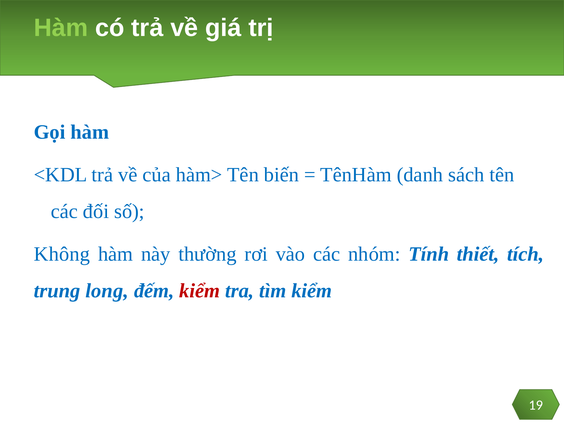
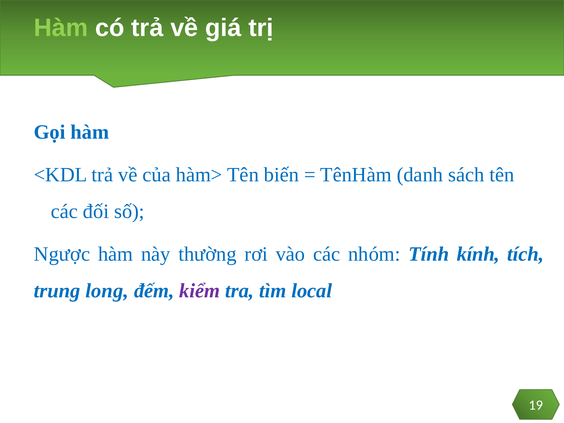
Không: Không -> Ngược (62, 254)
thiết: thiết -> kính (478, 254)
kiểm colour: red -> purple (200, 291)
tìm kiểm: kiểm -> local (312, 291)
